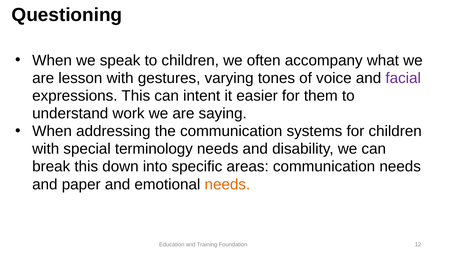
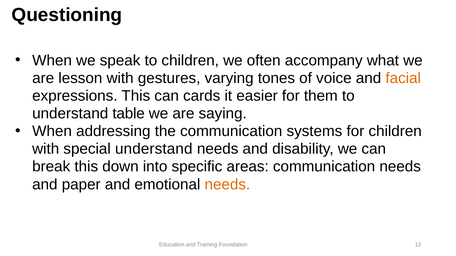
facial colour: purple -> orange (403, 78)
intent: intent -> cards (202, 96)
work: work -> table (129, 114)
special terminology: terminology -> understand (154, 149)
